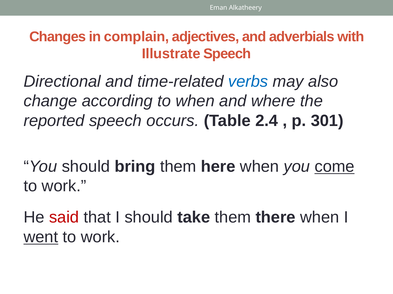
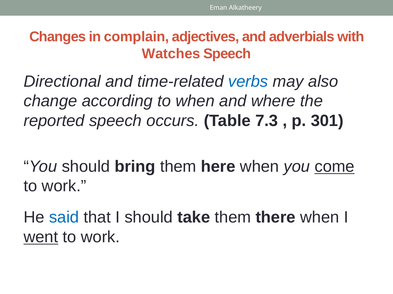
Illustrate: Illustrate -> Watches (171, 54)
2.4: 2.4 -> 7.3 (267, 121)
said colour: red -> blue (64, 218)
